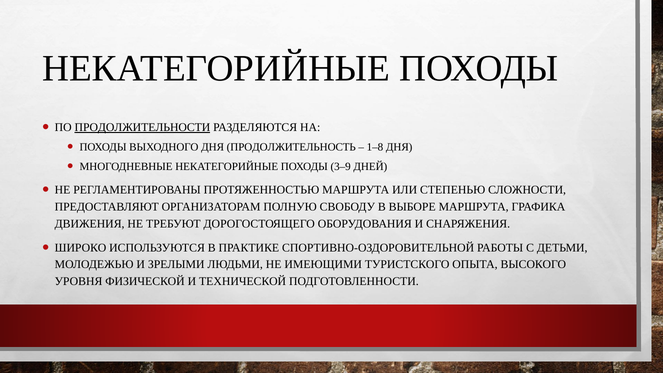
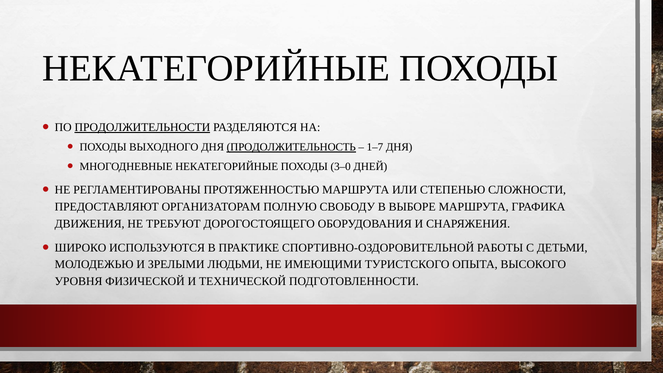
ПРОДОЛЖИТЕЛЬНОСТЬ underline: none -> present (291, 147)
1–8: 1–8 -> 1–7 (375, 147)
3–9: 3–9 -> 3–0 (341, 167)
